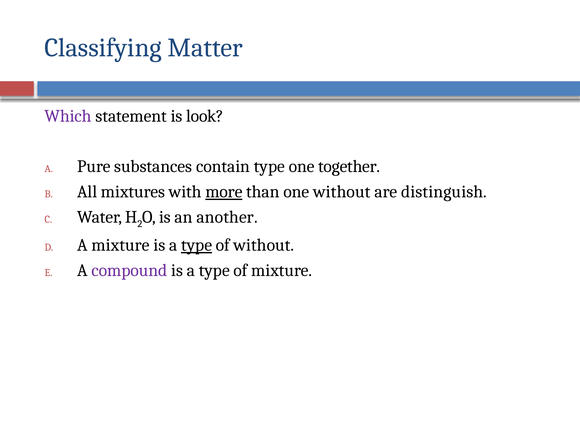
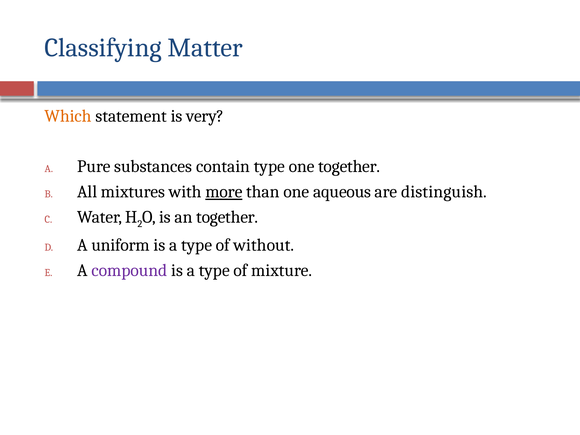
Which colour: purple -> orange (68, 116)
look: look -> very (205, 116)
one without: without -> aqueous (342, 192)
an another: another -> together (227, 217)
A mixture: mixture -> uniform (121, 245)
type underline: present -> none (197, 245)
